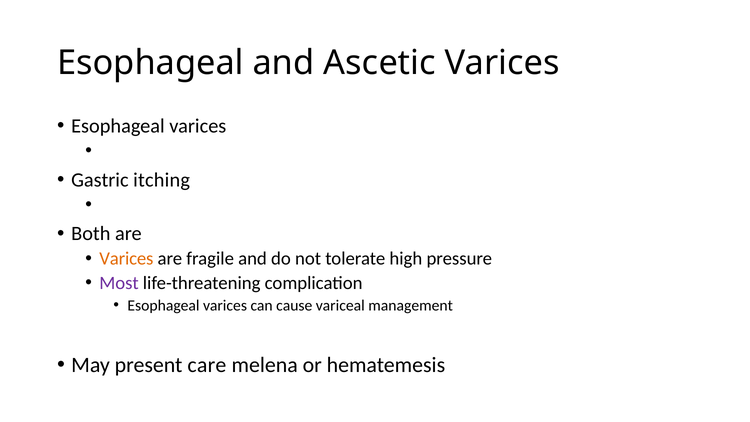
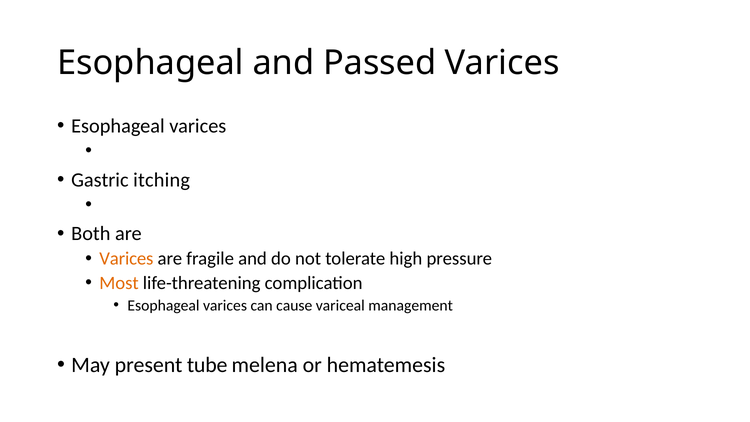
Ascetic: Ascetic -> Passed (380, 63)
Most colour: purple -> orange (119, 283)
care: care -> tube (207, 365)
